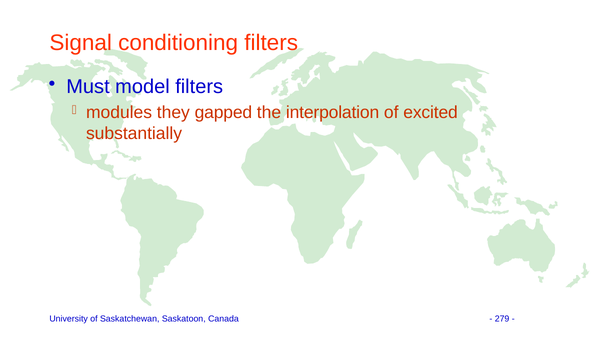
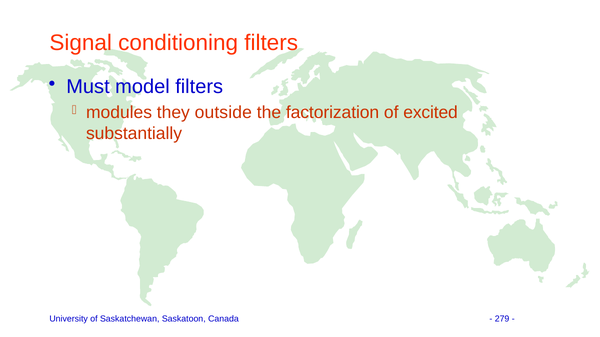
gapped: gapped -> outside (223, 113)
interpolation: interpolation -> factorization (333, 113)
